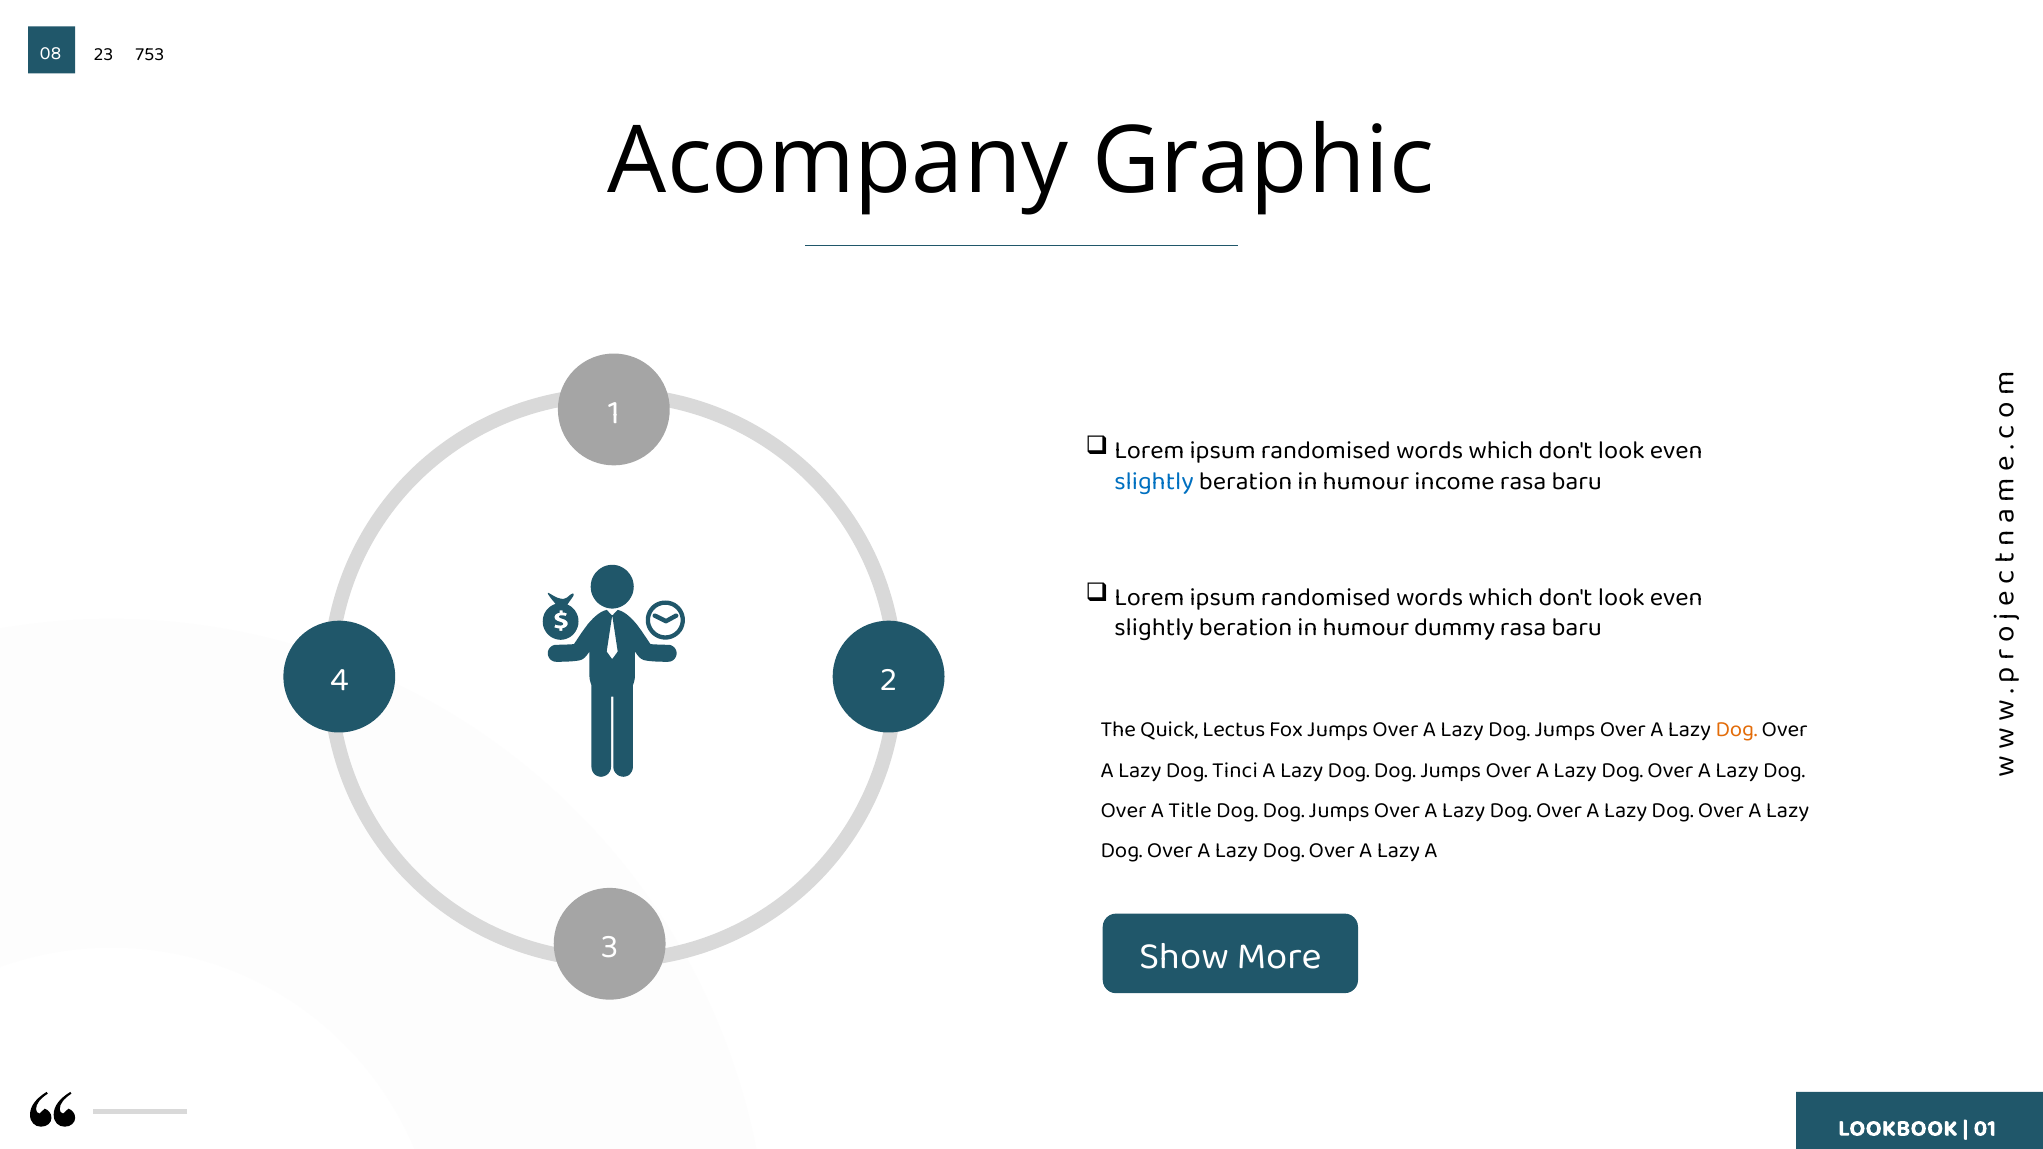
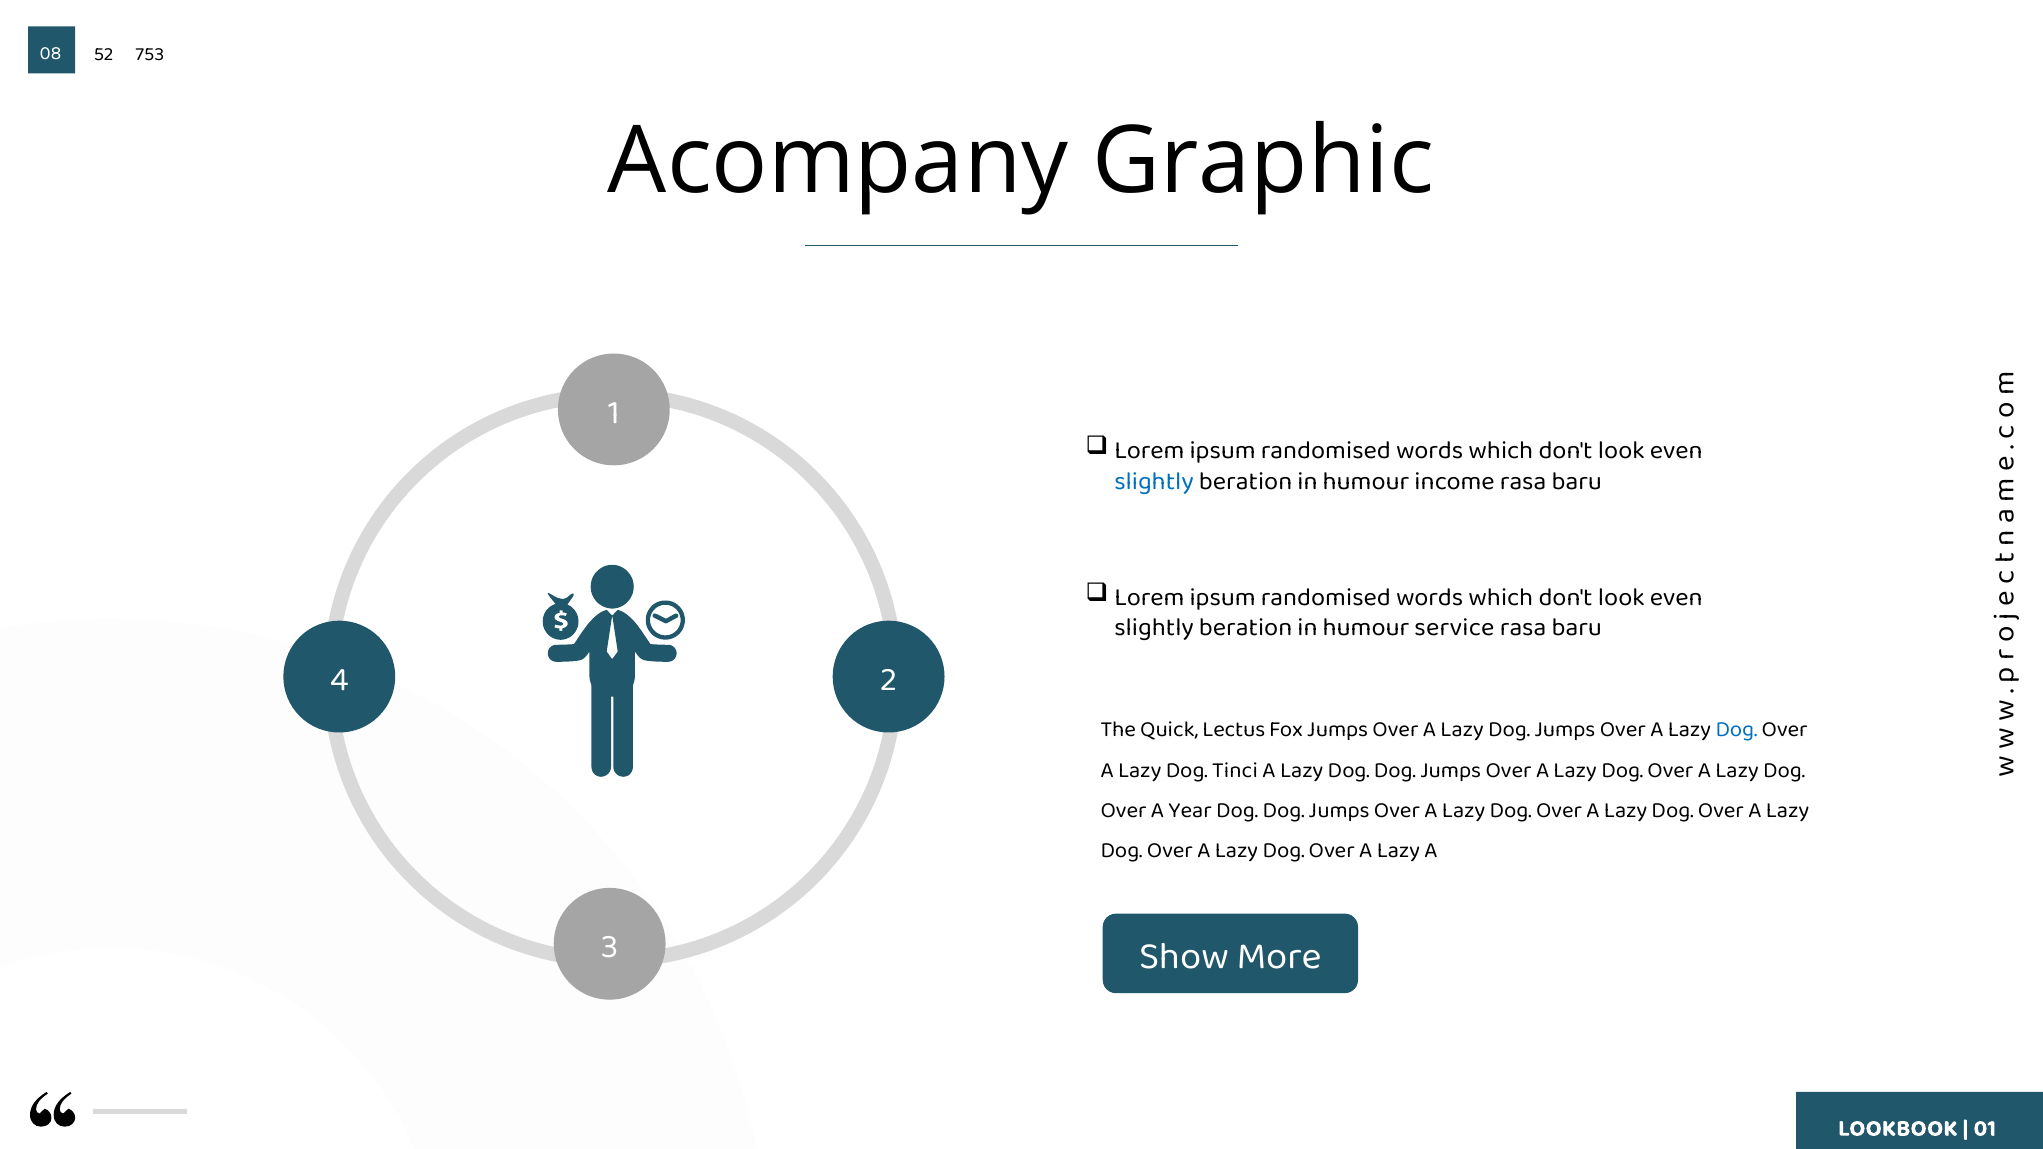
23: 23 -> 52 (104, 54)
dummy: dummy -> service (1454, 628)
Dog colour: orange -> blue (1736, 730)
Title: Title -> Year (1190, 810)
